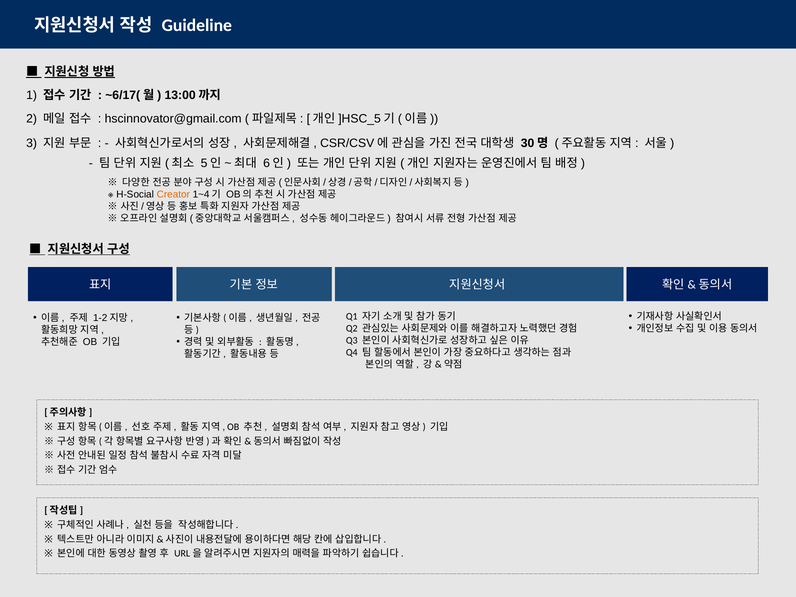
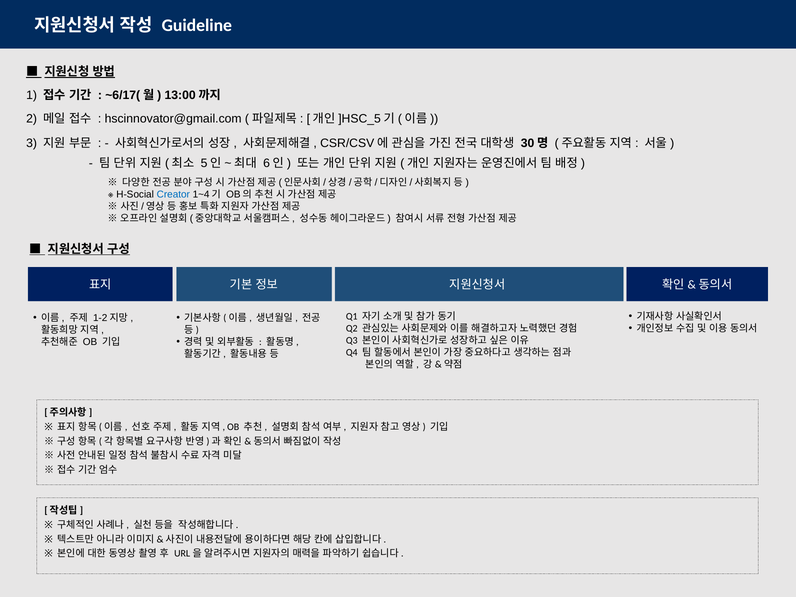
Creator colour: orange -> blue (173, 194)
